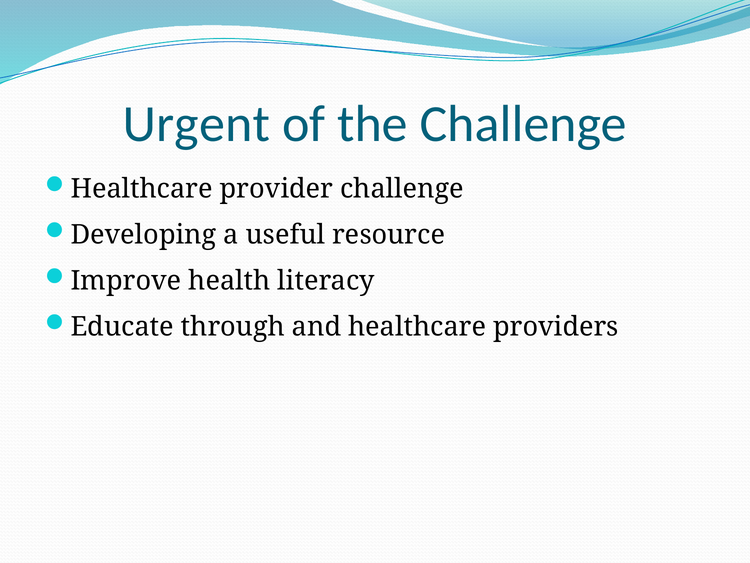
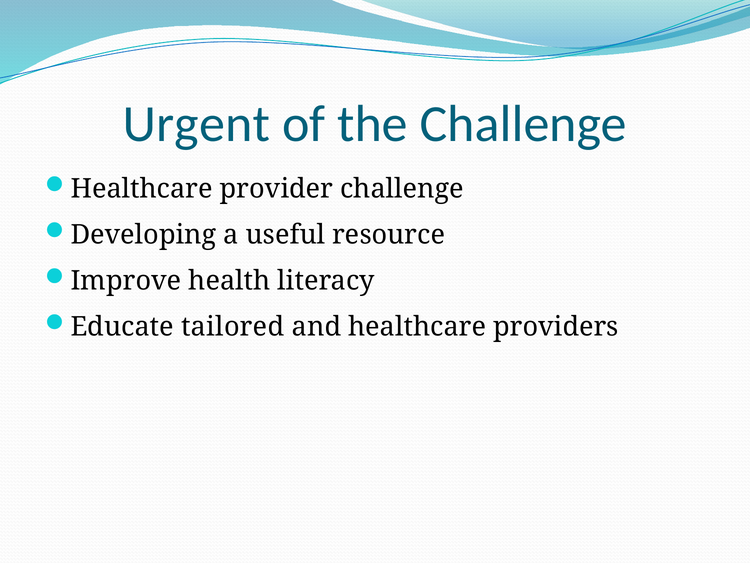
through: through -> tailored (233, 327)
